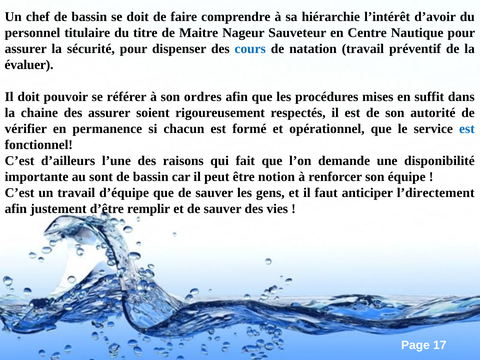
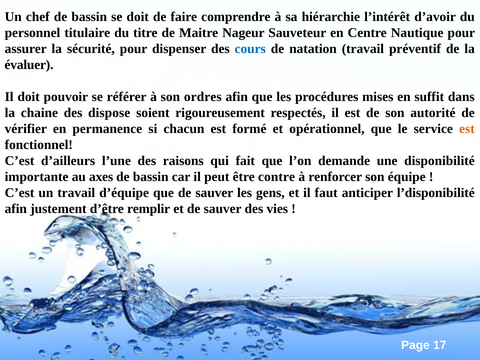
des assurer: assurer -> dispose (109, 113)
est colour: blue -> orange (467, 129)
sont: sont -> axes (101, 177)
notion: notion -> contre (277, 177)
l’directement: l’directement -> l’disponibilité (436, 193)
